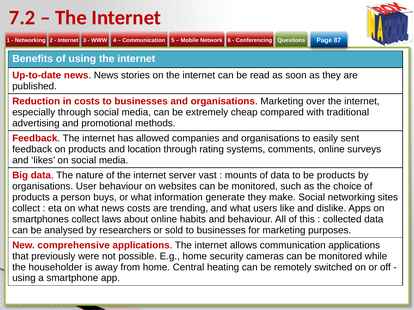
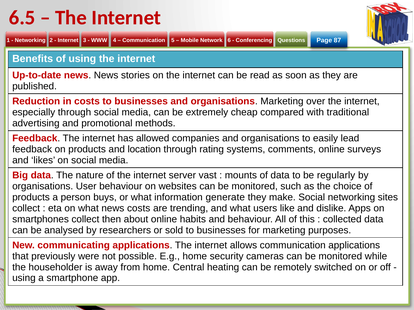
7.2: 7.2 -> 6.5 (22, 18)
sent: sent -> lead (350, 139)
be products: products -> regularly (336, 176)
laws: laws -> then (112, 220)
comprehensive: comprehensive -> communicating (74, 246)
